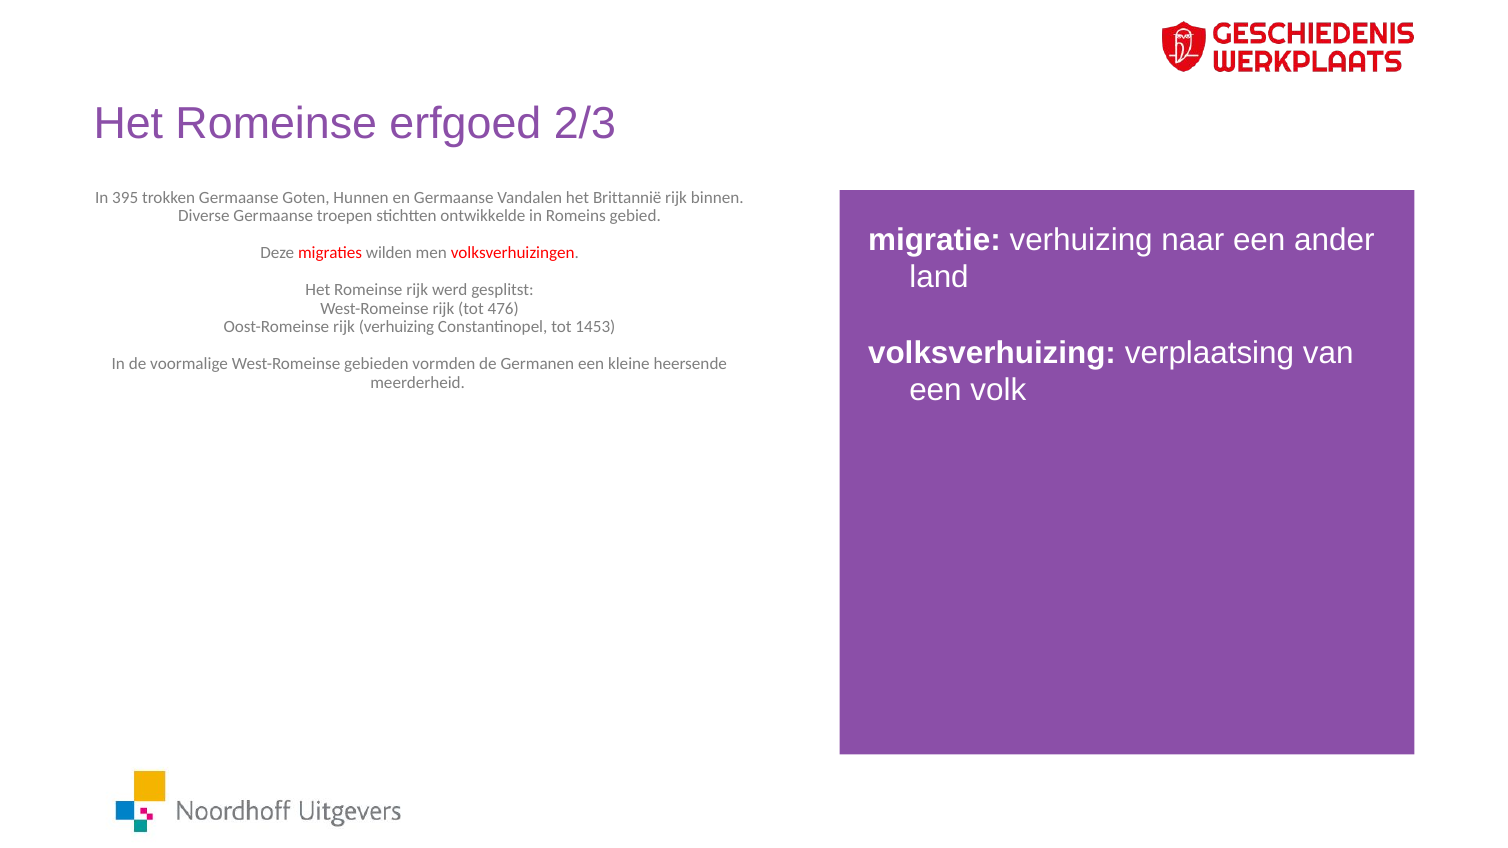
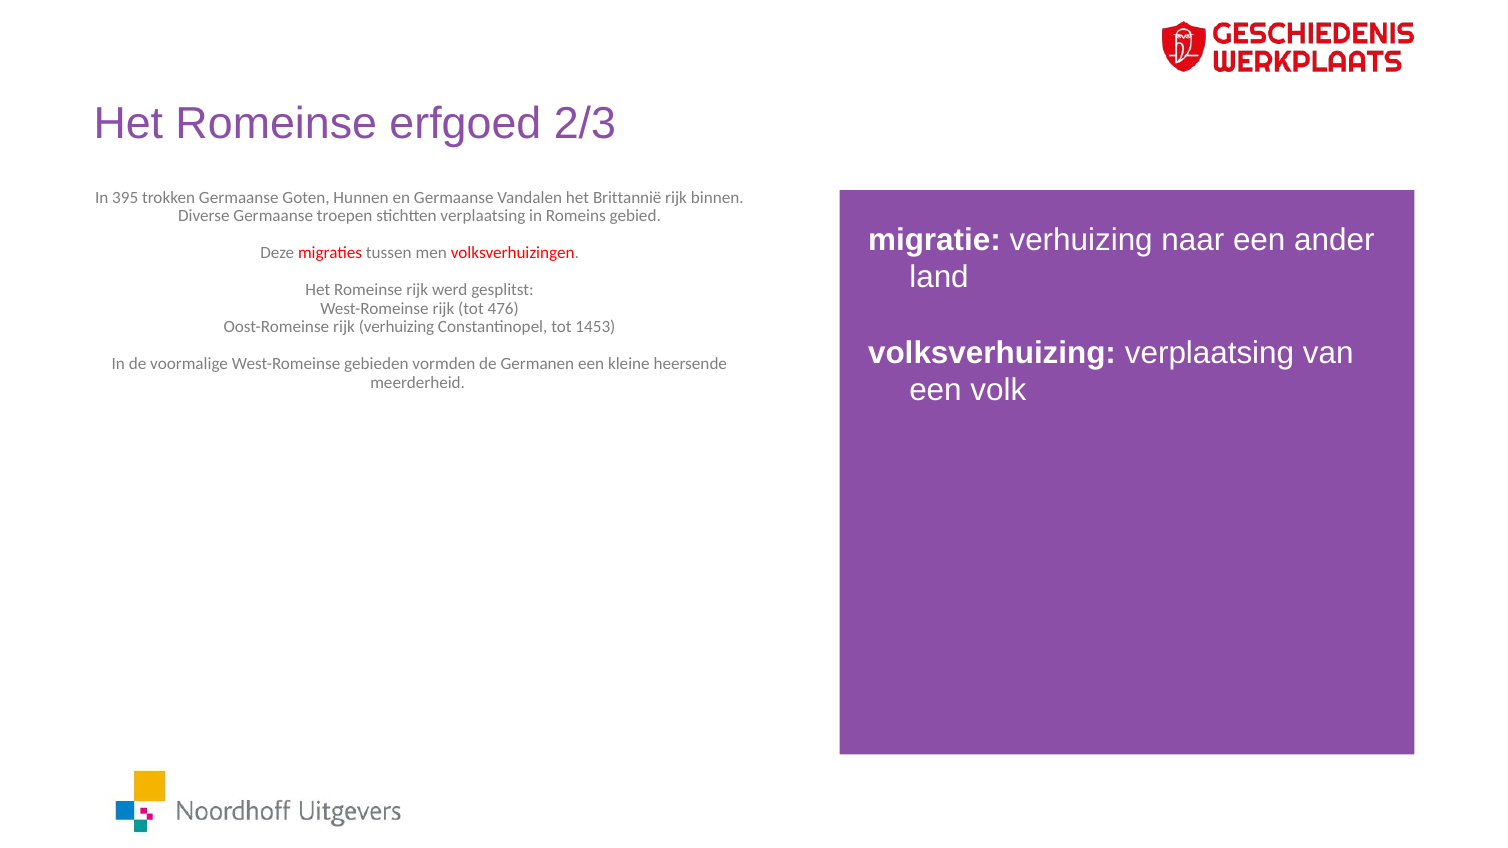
stichtten ontwikkelde: ontwikkelde -> verplaatsing (483, 216)
wilden: wilden -> tussen (389, 253)
